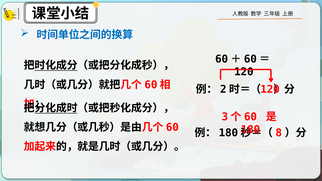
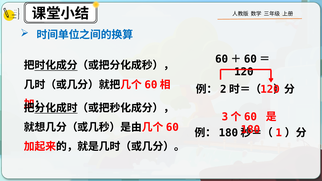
8: 8 -> 1 (279, 133)
